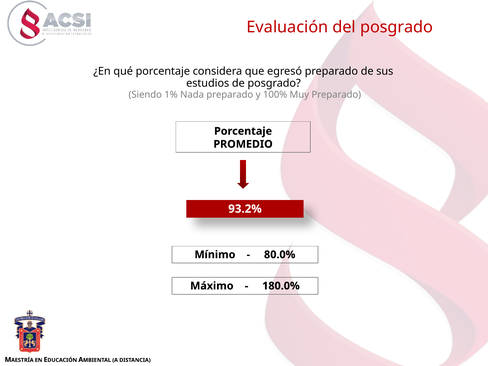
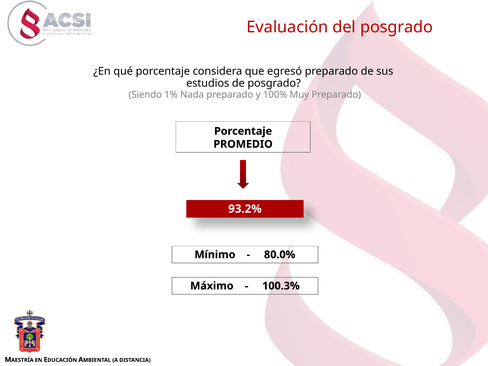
180.0%: 180.0% -> 100.3% (281, 286)
